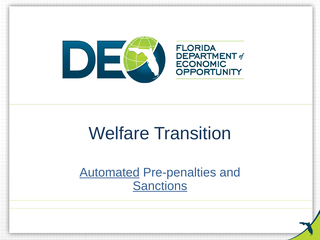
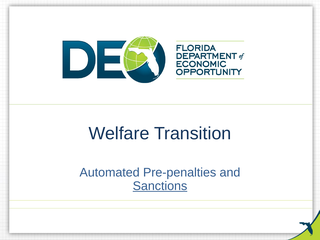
Automated underline: present -> none (110, 173)
